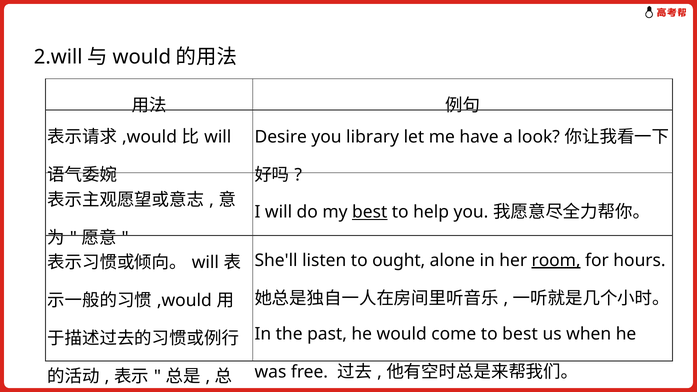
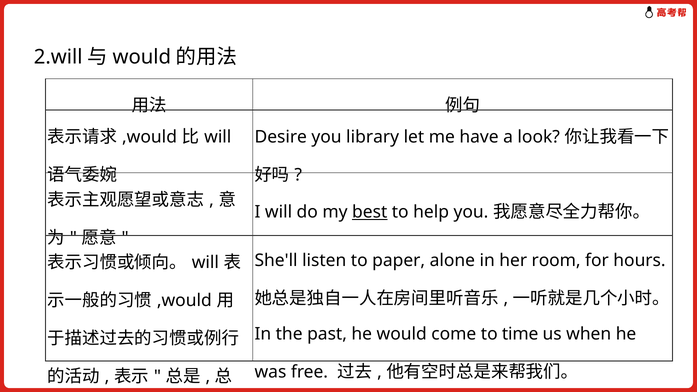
ought: ought -> paper (399, 260)
room underline: present -> none (556, 260)
to best: best -> time (520, 334)
